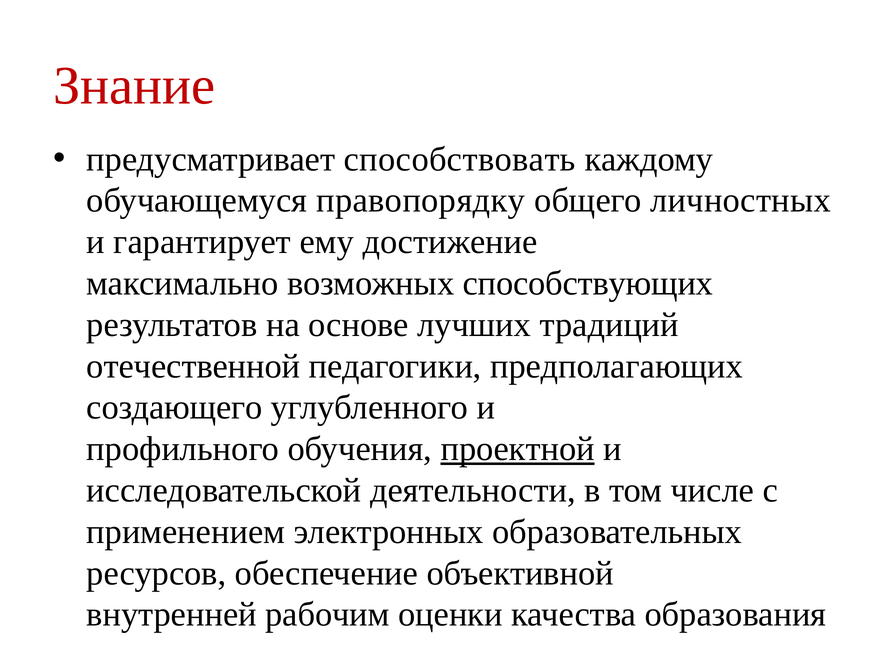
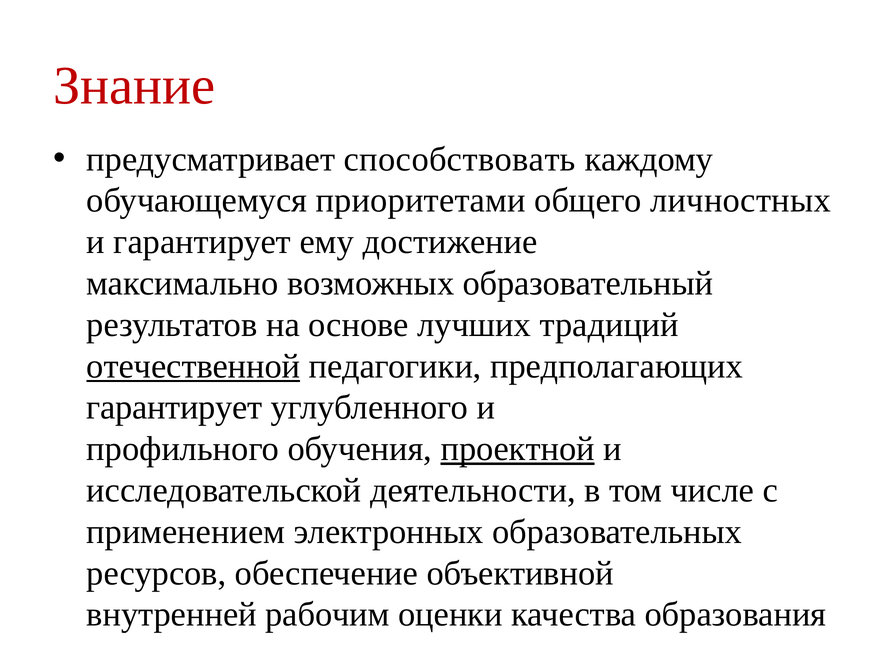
правопорядку: правопорядку -> приоритетами (421, 201)
способствующих: способствующих -> образовательный (588, 283)
отечественной underline: none -> present (193, 366)
создающего: создающего -> гарантирует (174, 408)
